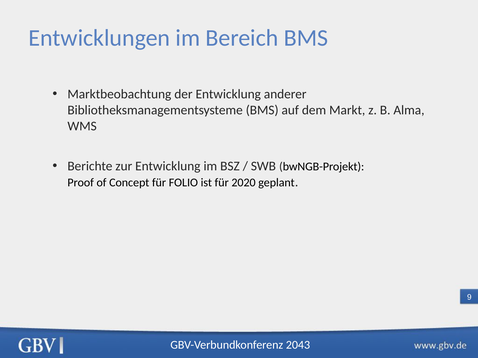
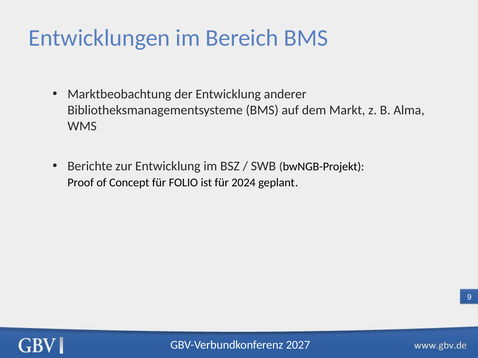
2020: 2020 -> 2024 (244, 183)
2043: 2043 -> 2027 (298, 345)
